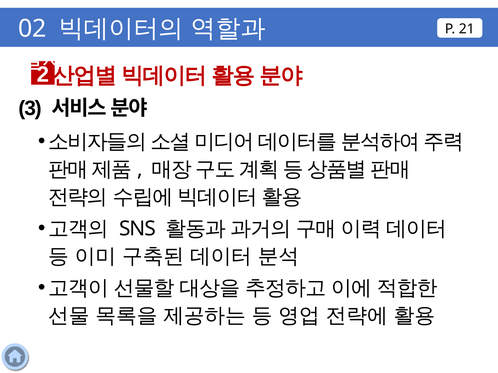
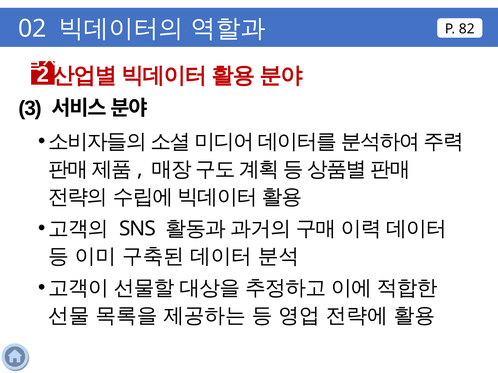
21: 21 -> 82 (467, 29)
